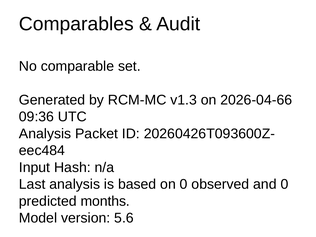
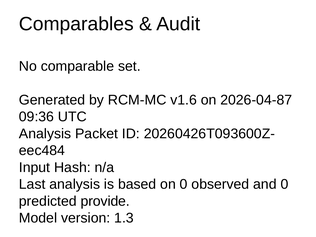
v1.3: v1.3 -> v1.6 (184, 100)
2026-04-66: 2026-04-66 -> 2026-04-87 (256, 100)
months: months -> provide (105, 201)
5.6: 5.6 -> 1.3 (124, 218)
